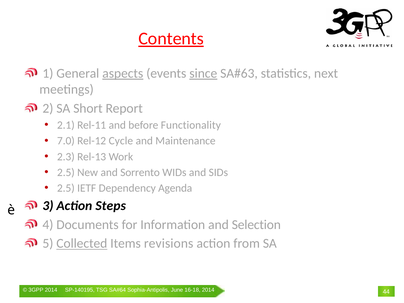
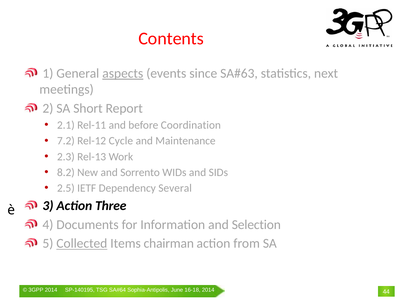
Contents underline: present -> none (171, 39)
since underline: present -> none (203, 73)
Functionality: Functionality -> Coordination (191, 125)
7.0: 7.0 -> 7.2 (66, 141)
2.5: 2.5 -> 8.2 (66, 172)
Agenda: Agenda -> Several (175, 188)
Steps: Steps -> Three (111, 206)
revisions: revisions -> chairman (169, 243)
